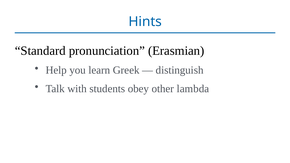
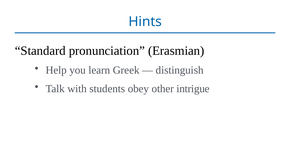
lambda: lambda -> intrigue (193, 89)
